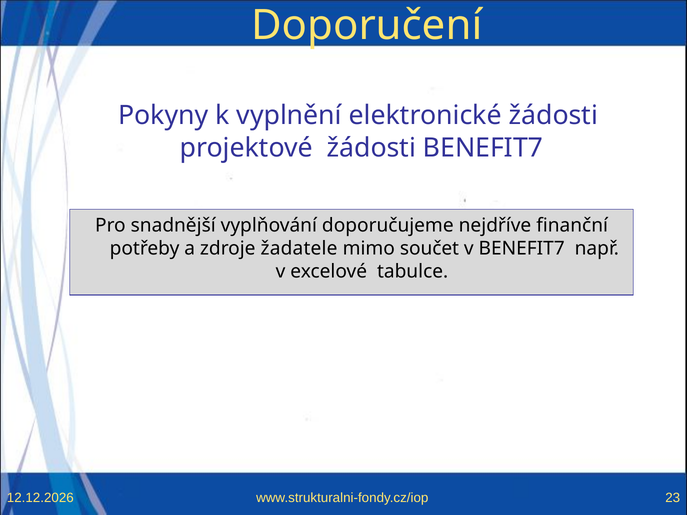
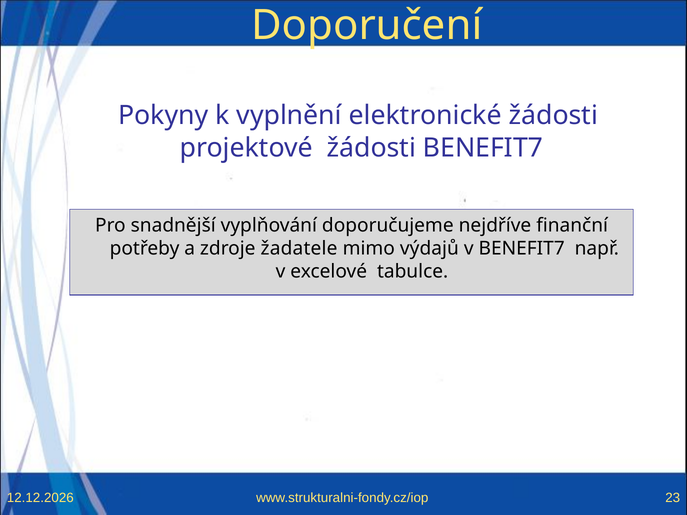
součet: součet -> výdajů (429, 248)
